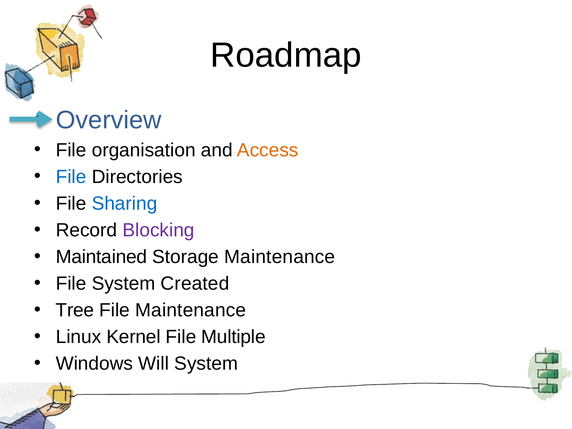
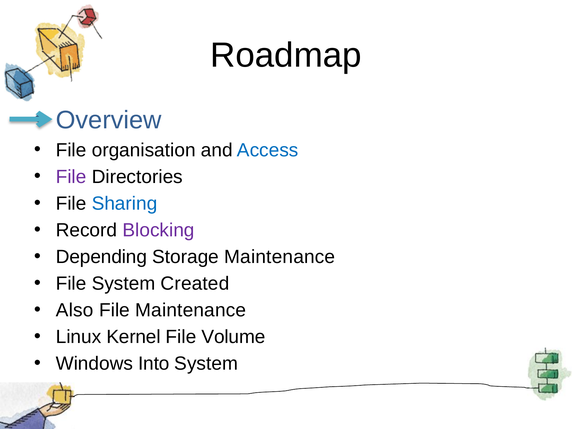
Access colour: orange -> blue (268, 150)
File colour: blue -> purple (71, 177)
Maintained: Maintained -> Depending (101, 257)
Tree: Tree -> Also (75, 310)
Multiple: Multiple -> Volume (233, 337)
Will: Will -> Into (154, 364)
